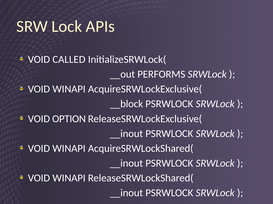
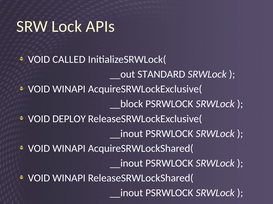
PERFORMS: PERFORMS -> STANDARD (161, 75)
OPTION: OPTION -> DEPLOY (69, 119)
